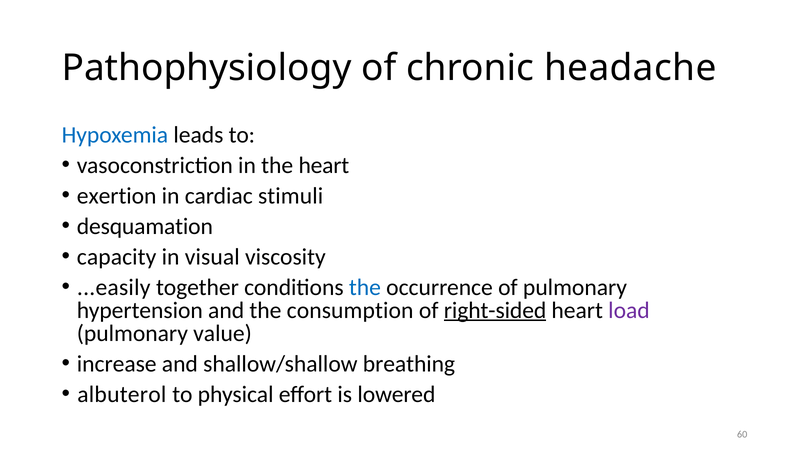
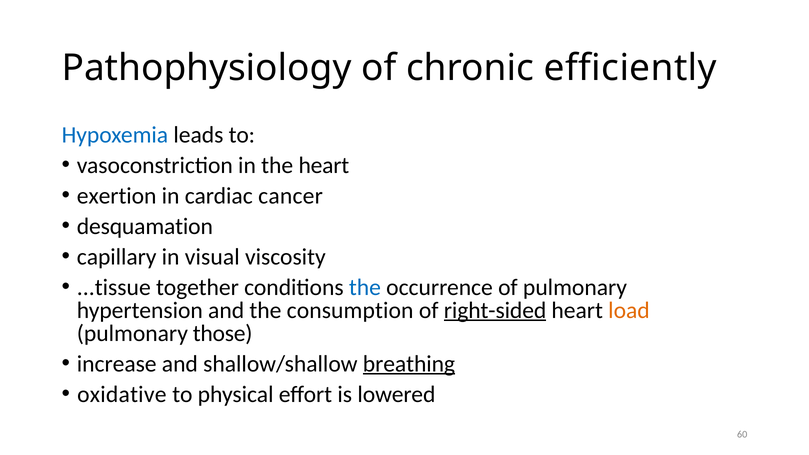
headache: headache -> efficiently (630, 68)
stimuli: stimuli -> cancer (291, 196)
capacity: capacity -> capillary (117, 257)
...easily: ...easily -> ...tissue (114, 287)
load colour: purple -> orange (629, 310)
value: value -> those (223, 333)
breathing underline: none -> present (409, 364)
albuterol: albuterol -> oxidative (122, 394)
